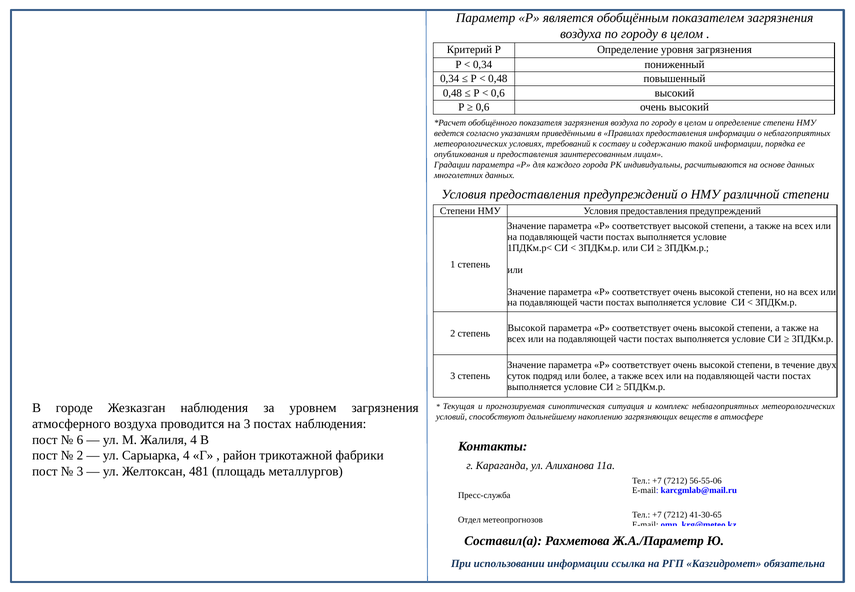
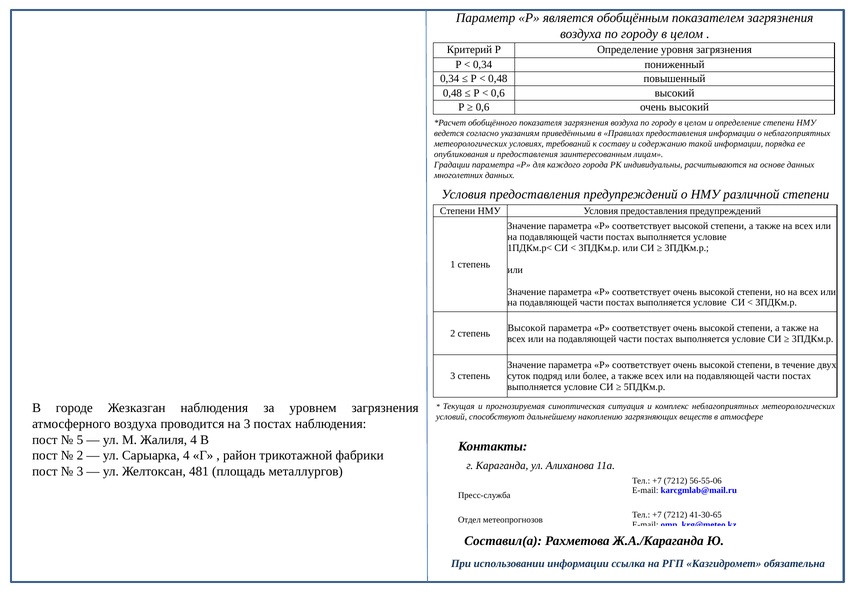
6: 6 -> 5 (80, 440)
Ж.А./Параметр: Ж.А./Параметр -> Ж.А./Караганда (658, 541)
